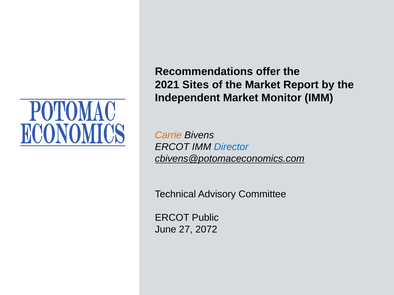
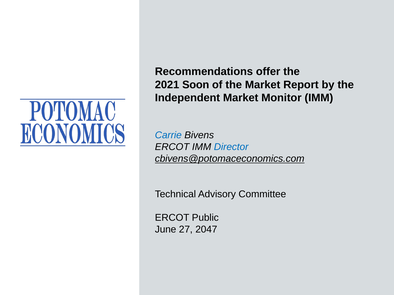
Sites: Sites -> Soon (196, 85)
Carrie colour: orange -> blue (168, 135)
2072: 2072 -> 2047 (206, 230)
